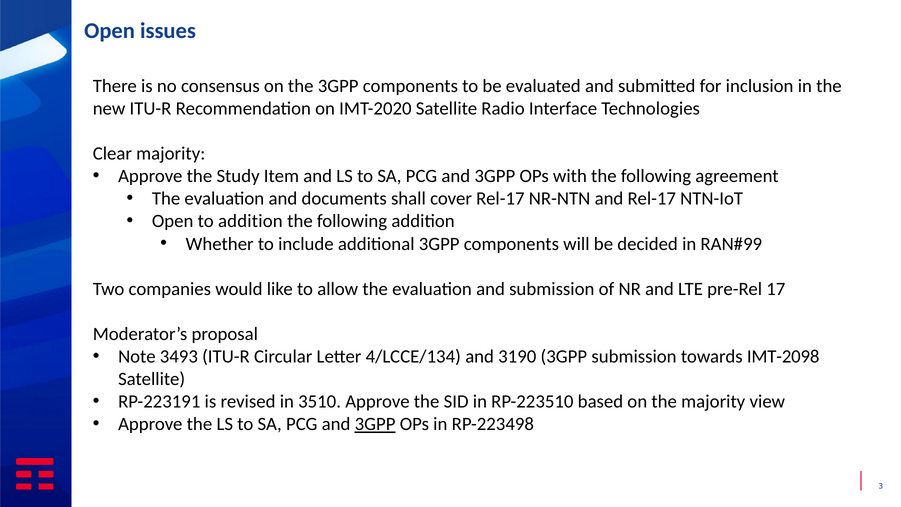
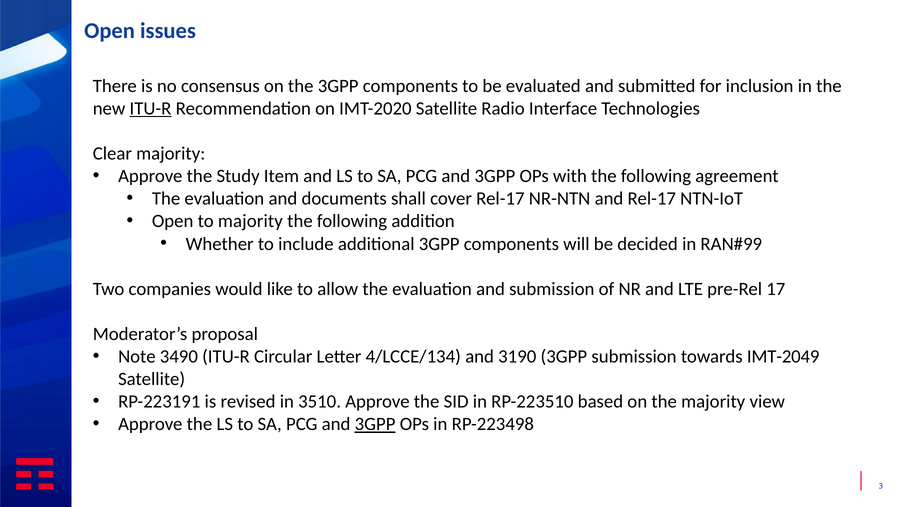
ITU-R underline: none -> present (151, 109)
to addition: addition -> majority (250, 221)
3493: 3493 -> 3490 (179, 356)
IMT-2098: IMT-2098 -> IMT-2049 (783, 356)
